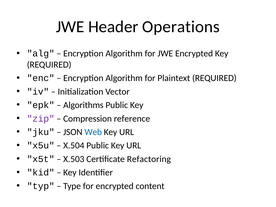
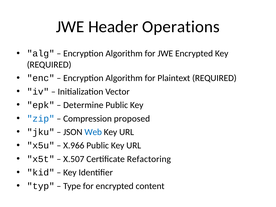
Algorithms: Algorithms -> Determine (83, 105)
zip colour: purple -> blue (41, 119)
reference: reference -> proposed (132, 119)
X.504: X.504 -> X.966 (74, 146)
X.503: X.503 -> X.507 (74, 159)
